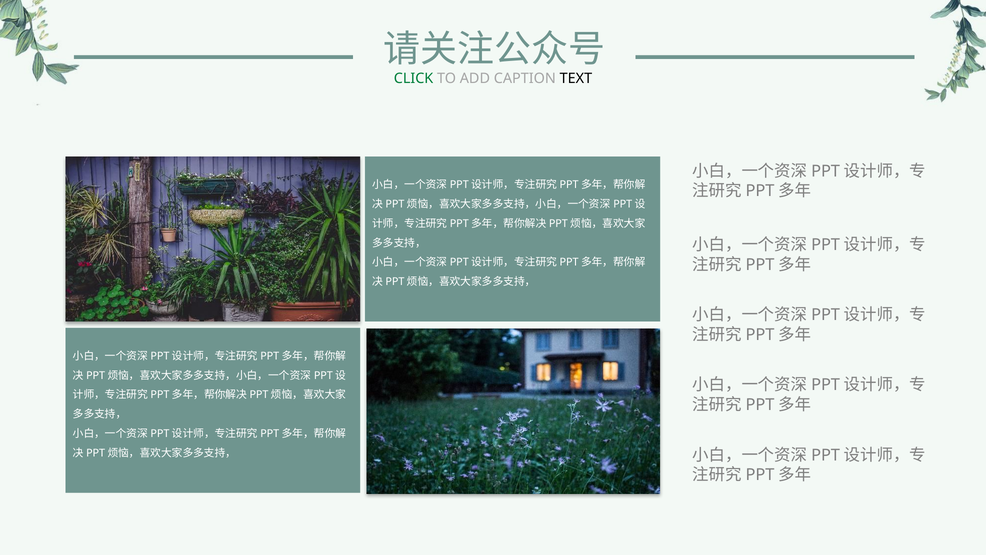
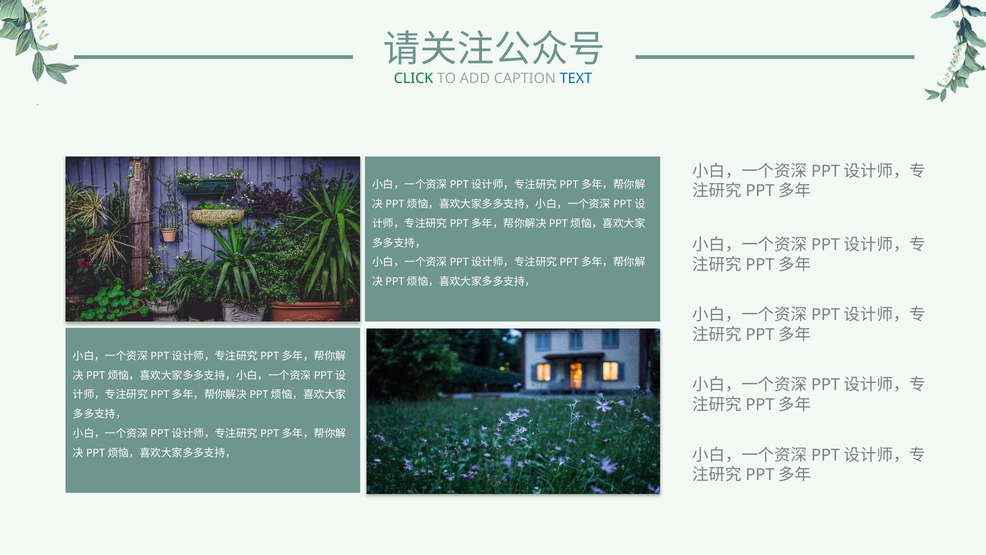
TEXT colour: black -> blue (576, 78)
